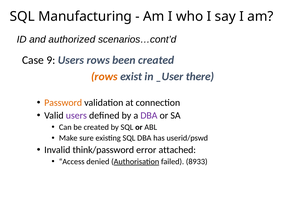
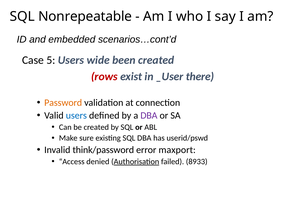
Manufacturing: Manufacturing -> Nonrepeatable (85, 16)
authorized: authorized -> embedded (72, 40)
9: 9 -> 5 (51, 60)
Users rows: rows -> wide (98, 60)
rows colour: orange -> red (104, 77)
users colour: purple -> blue (76, 116)
attached: attached -> maxport (177, 150)
